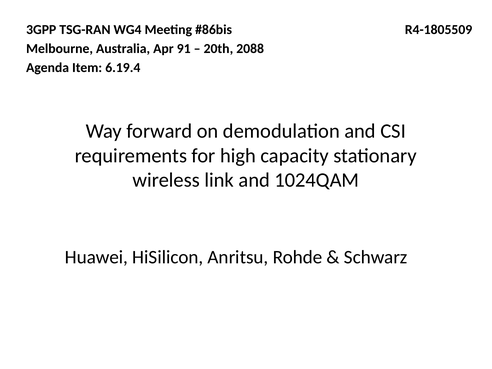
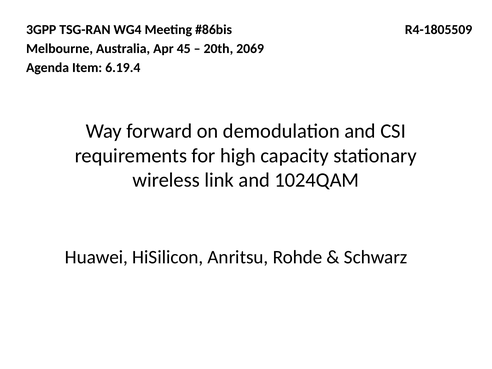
91: 91 -> 45 (184, 49)
2088: 2088 -> 2069 (250, 49)
